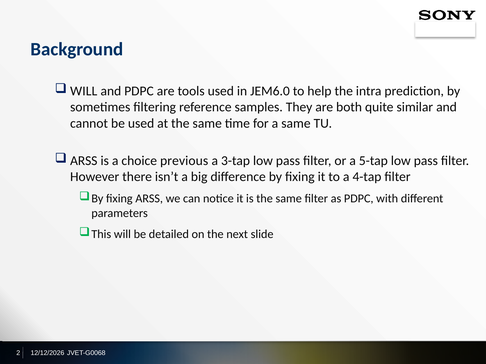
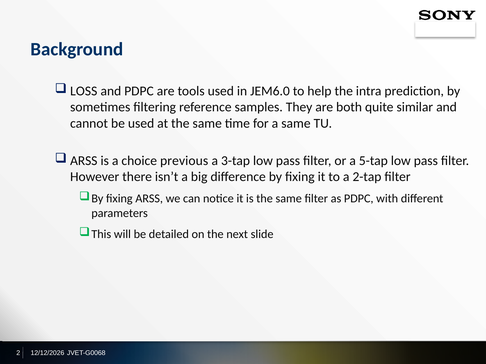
WILL: WILL -> LOSS (84, 91)
4-tap: 4-tap -> 2-tap (367, 177)
